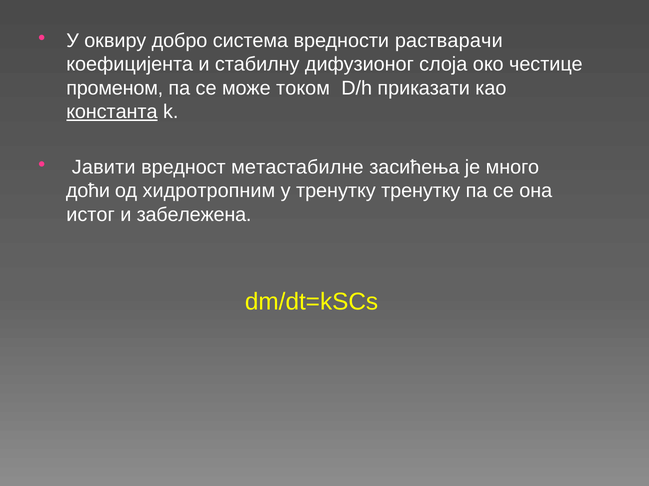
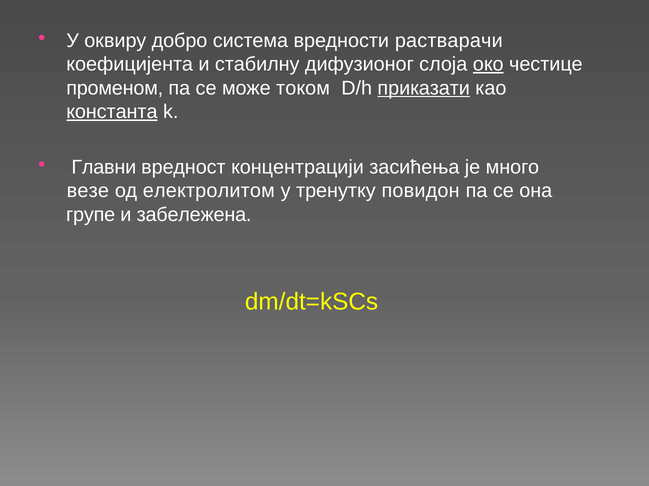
око underline: none -> present (488, 64)
приказати underline: none -> present (424, 88)
Јавити: Јавити -> Главни (104, 167)
метастабилне: метастабилне -> концентрацији (298, 167)
доћи: доћи -> везе (88, 191)
хидротропним: хидротропним -> електролитом (209, 191)
тренутку тренутку: тренутку -> повидон (421, 191)
истог: истог -> групе (91, 215)
